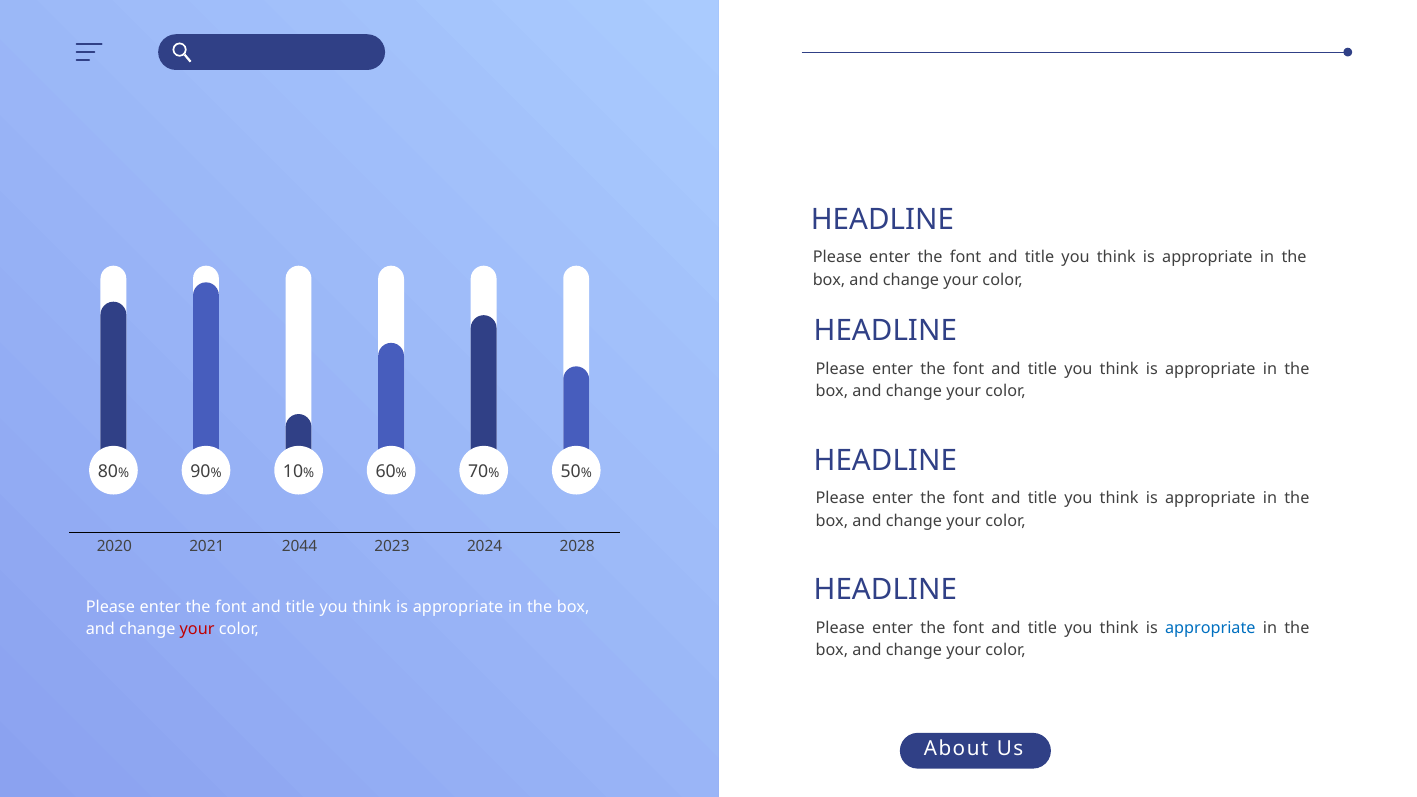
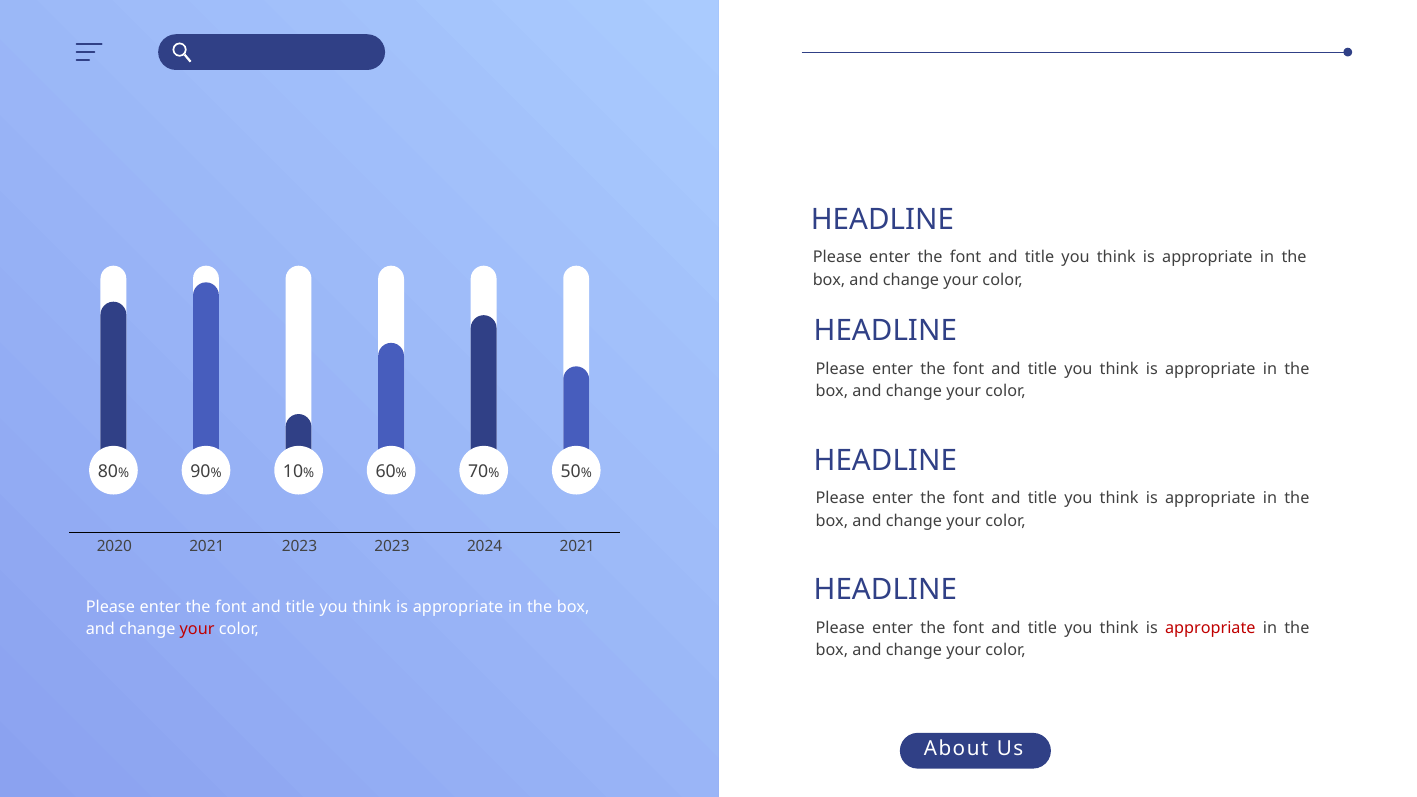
2044: 2044 -> 2023 (300, 546)
2021 2028: 2028 -> 2021 (577, 546)
appropriate colour: blue -> red (1210, 628)
